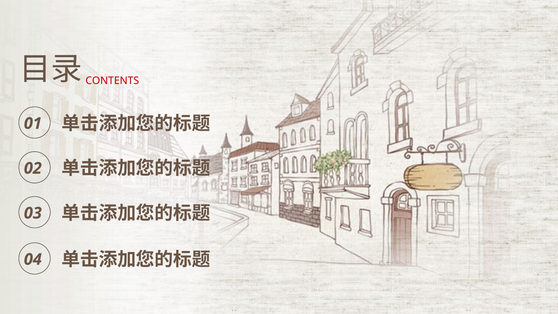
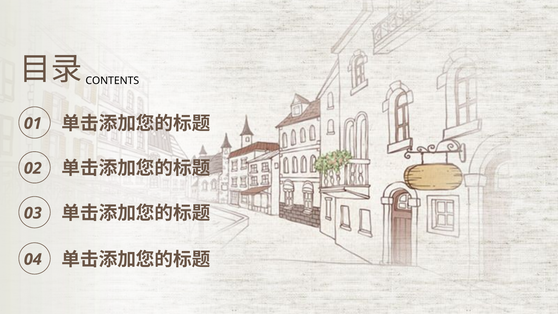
CONTENTS colour: red -> black (112, 81)
